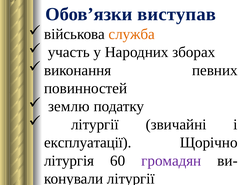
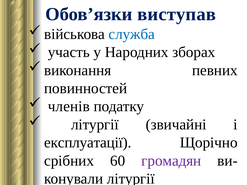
служба colour: orange -> blue (132, 34)
землю: землю -> членів (69, 107)
літургія: літургія -> срібних (69, 161)
